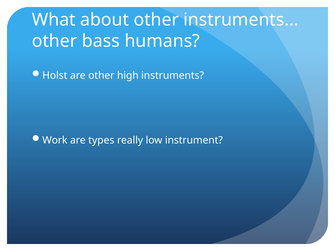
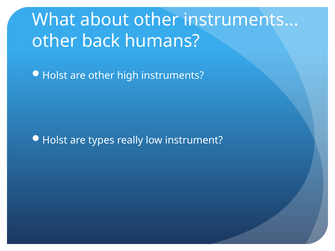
bass: bass -> back (101, 41)
Work: Work -> Holst (55, 140)
